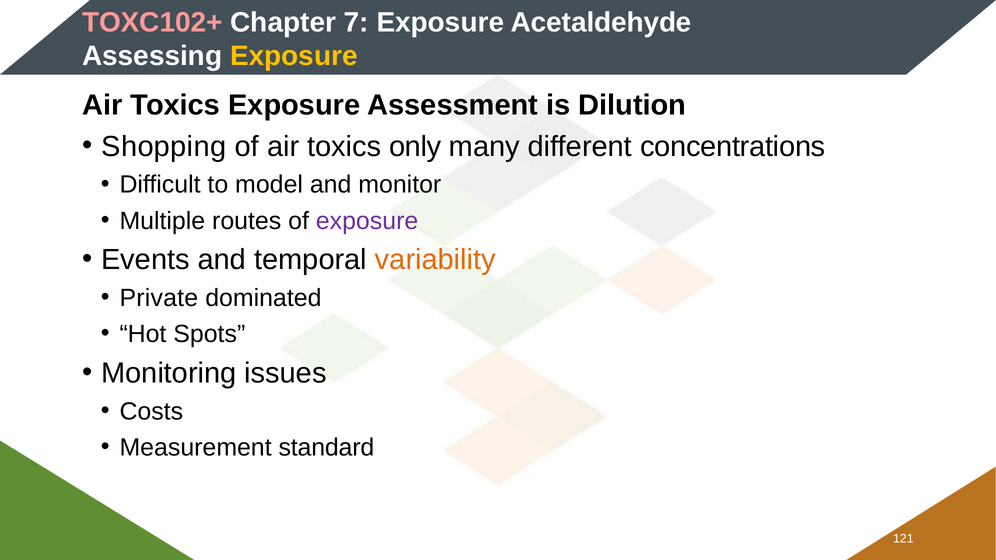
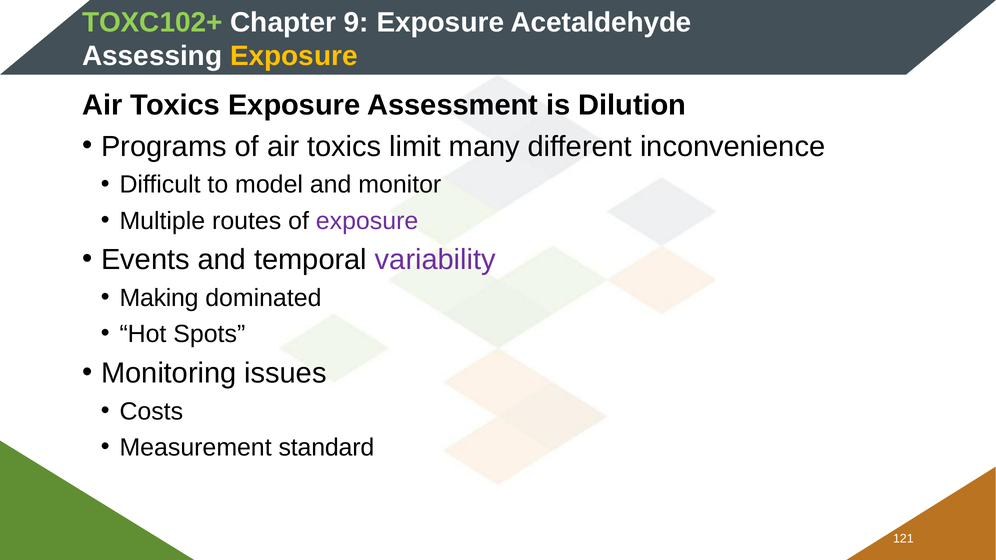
TOXC102+ colour: pink -> light green (152, 22)
7: 7 -> 9 (356, 22)
Shopping: Shopping -> Programs (164, 146)
only: only -> limit (415, 146)
concentrations: concentrations -> inconvenience (733, 146)
variability colour: orange -> purple (435, 260)
Private: Private -> Making (159, 298)
